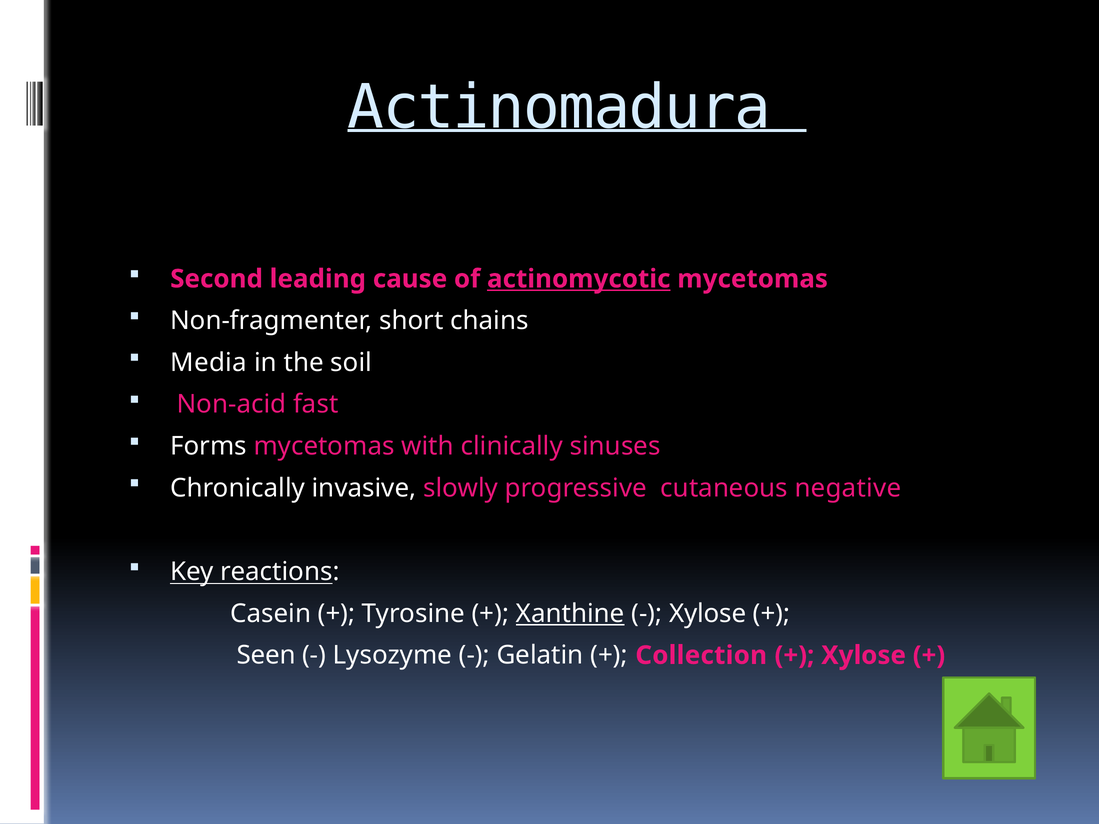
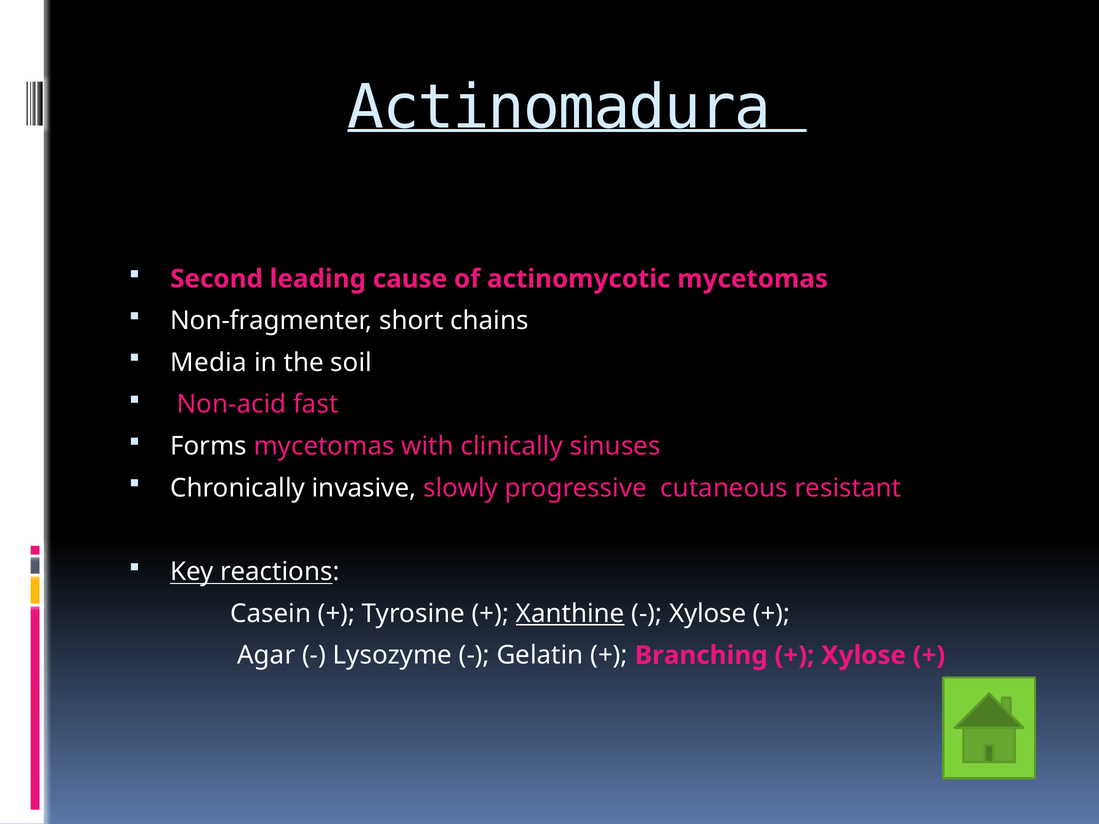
actinomycotic underline: present -> none (579, 279)
negative: negative -> resistant (848, 488)
Seen: Seen -> Agar (266, 656)
Collection: Collection -> Branching (701, 656)
